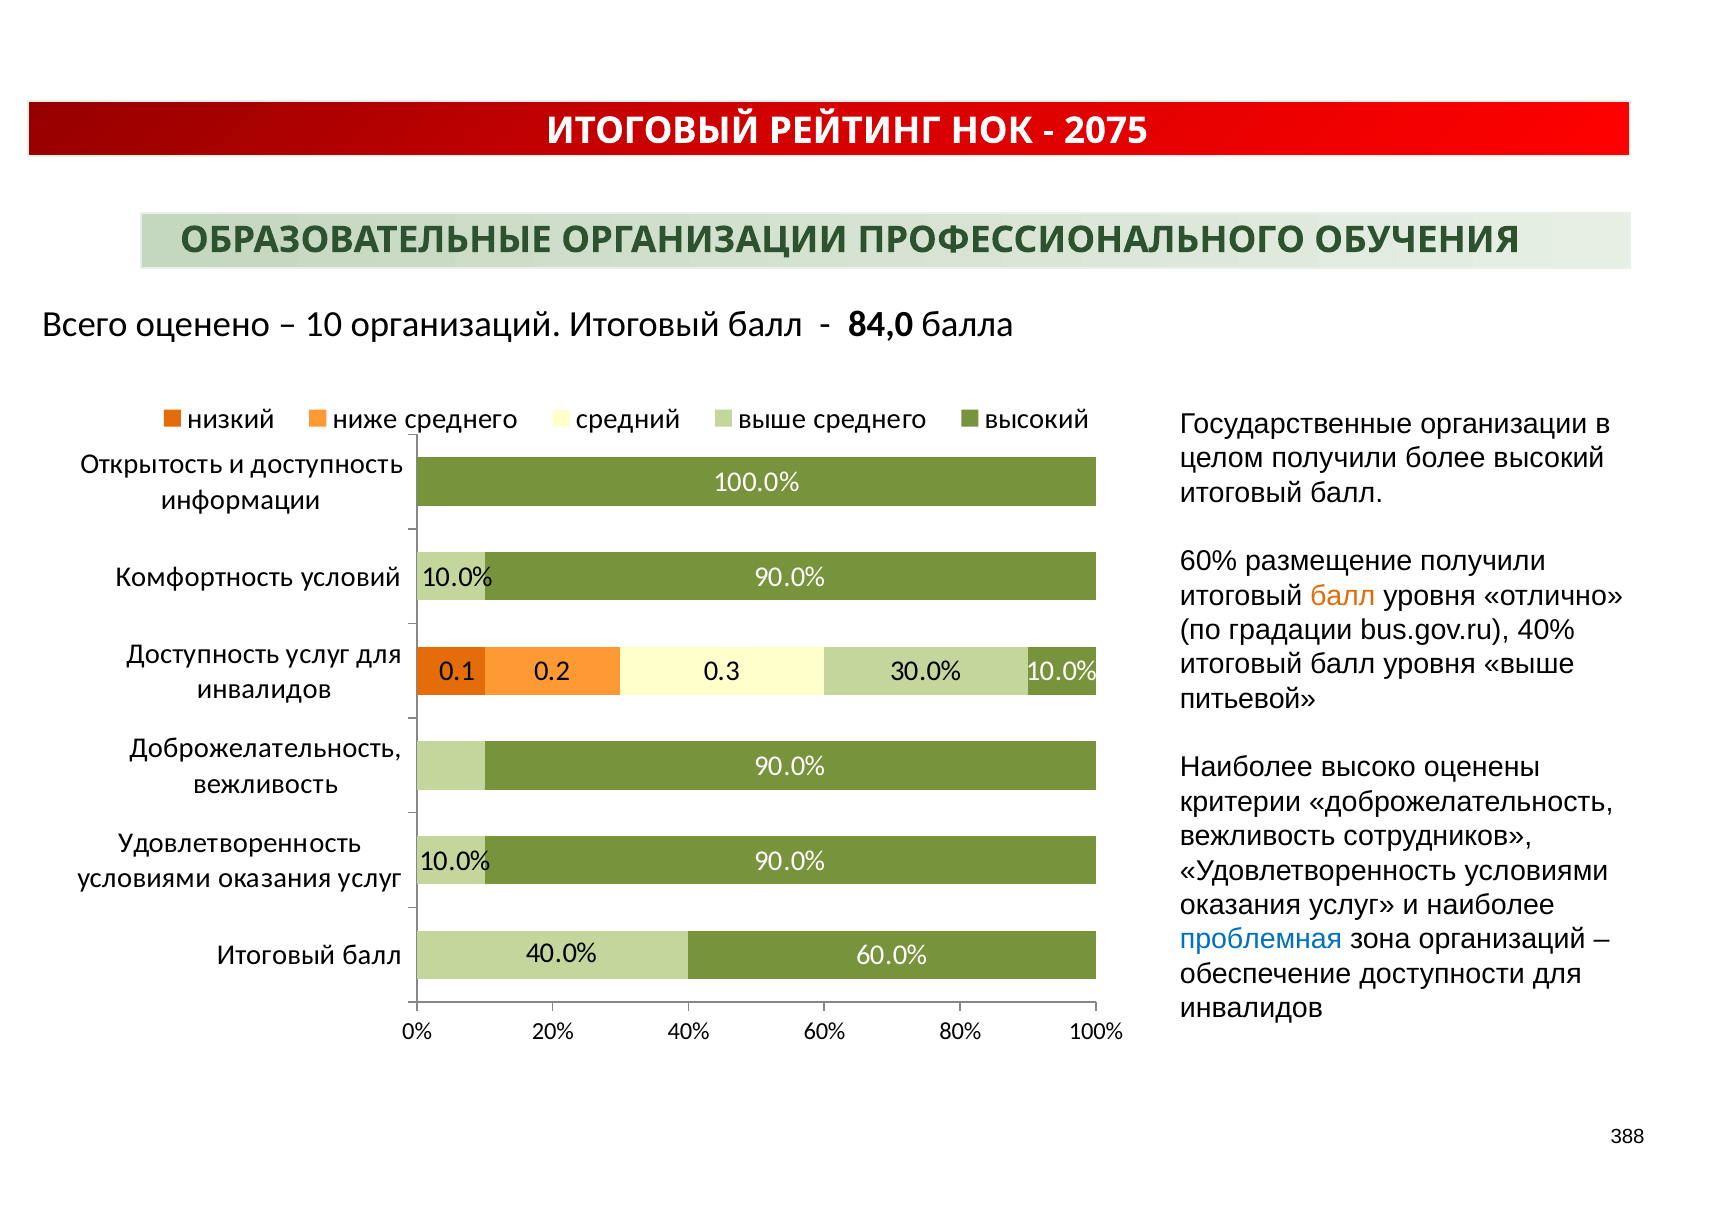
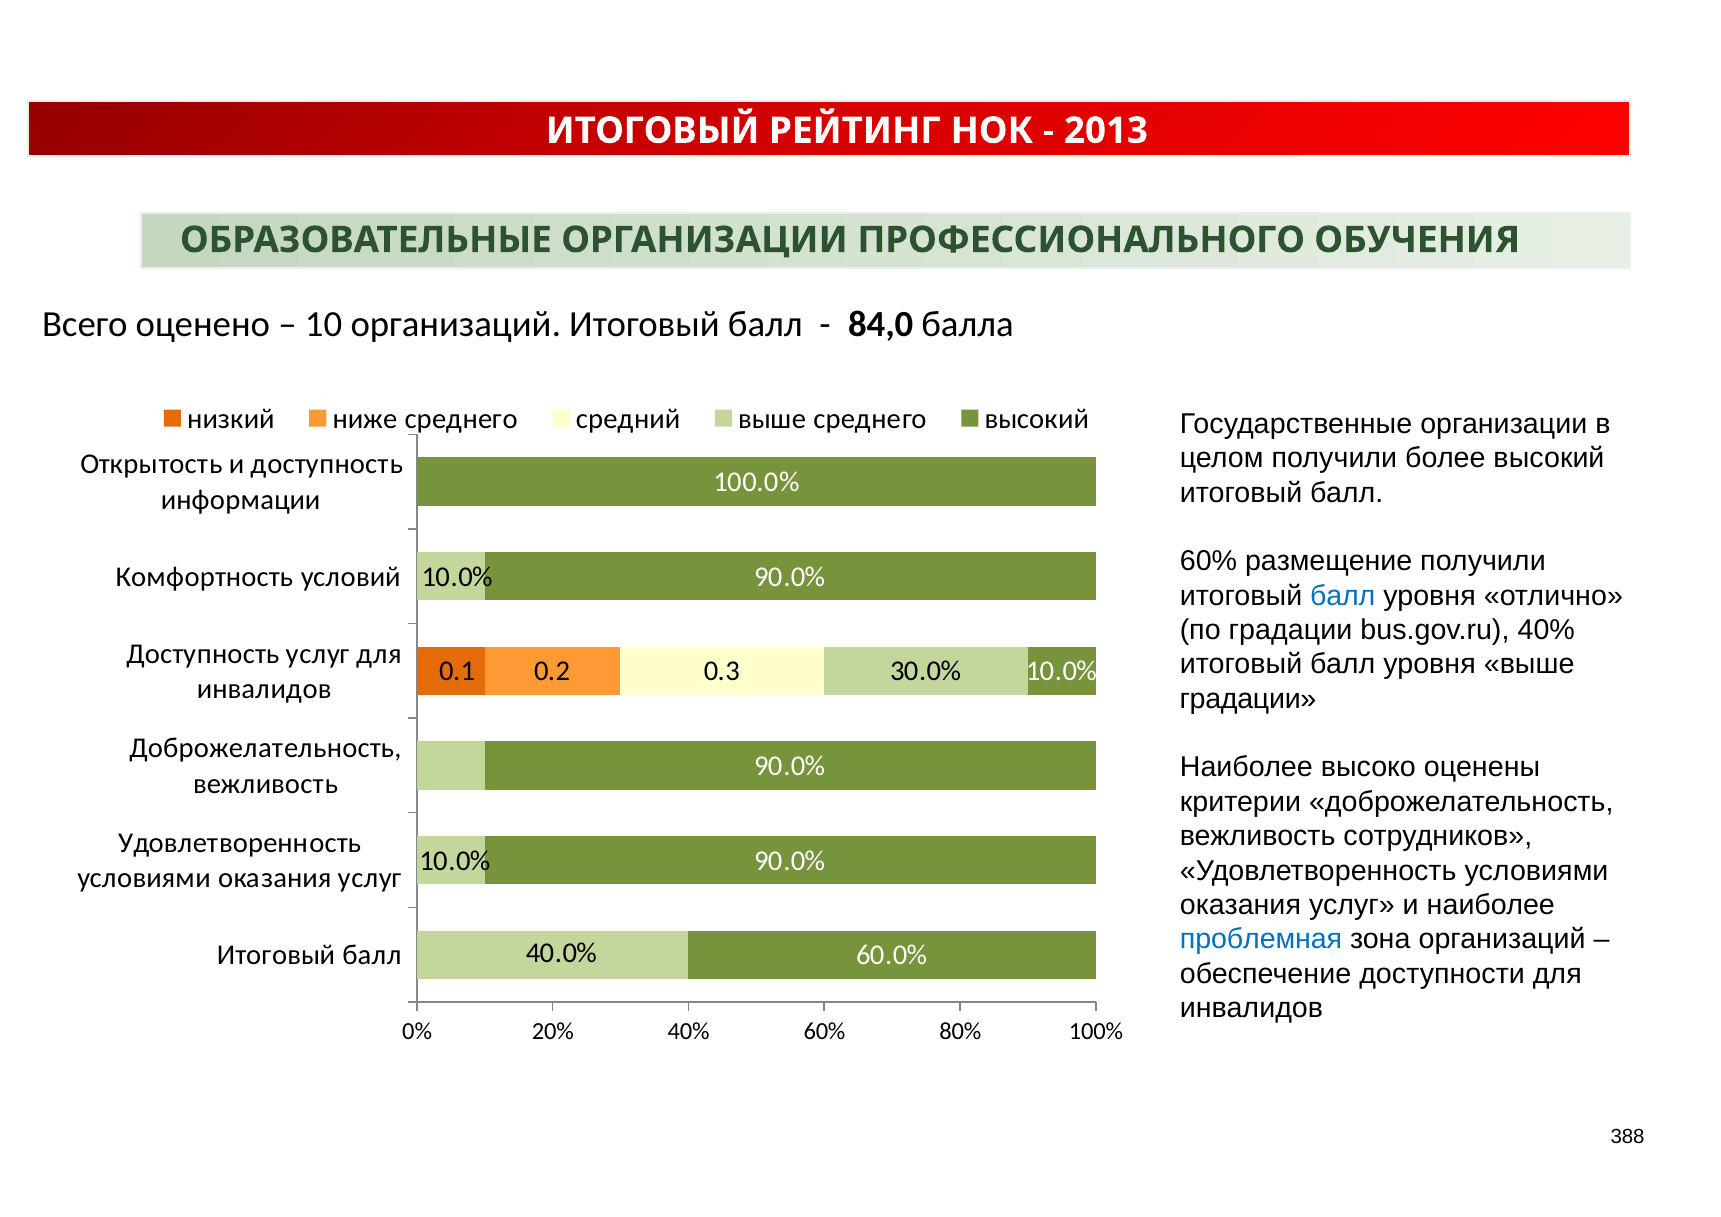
2075: 2075 -> 2013 (1106, 131)
балл colour: orange -> blue (1343, 596)
питьевой: питьевой -> градации (1248, 699)
